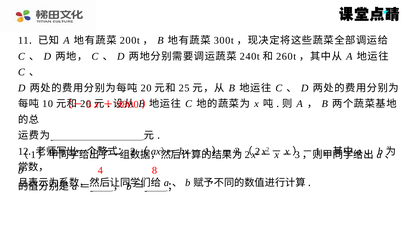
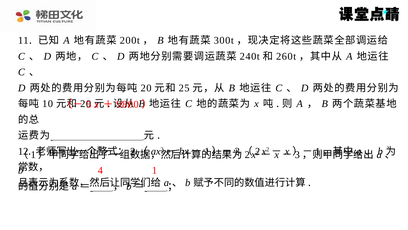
8: 8 -> 1 (154, 170)
